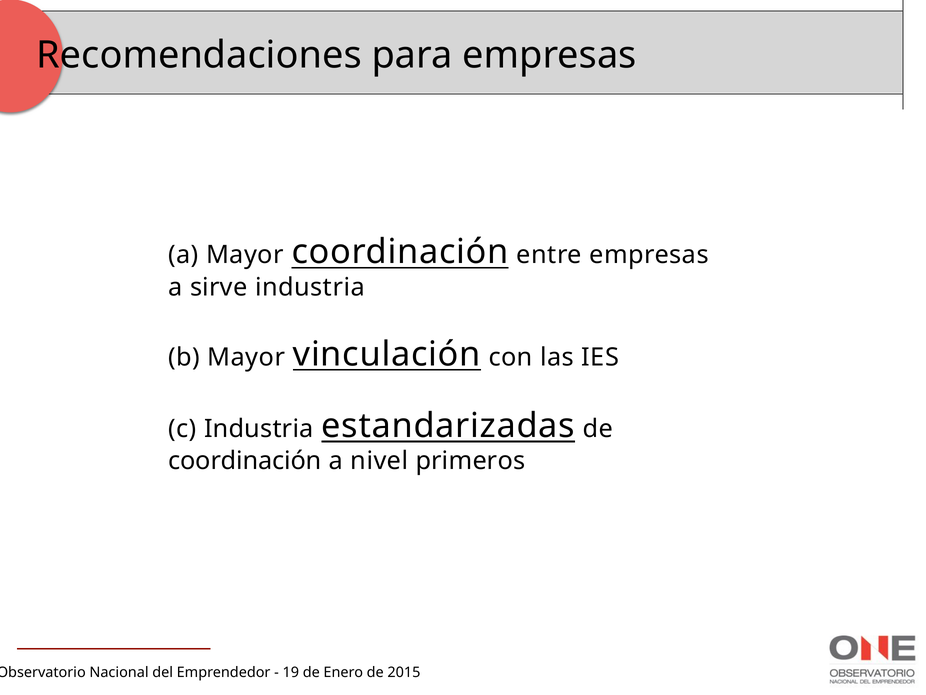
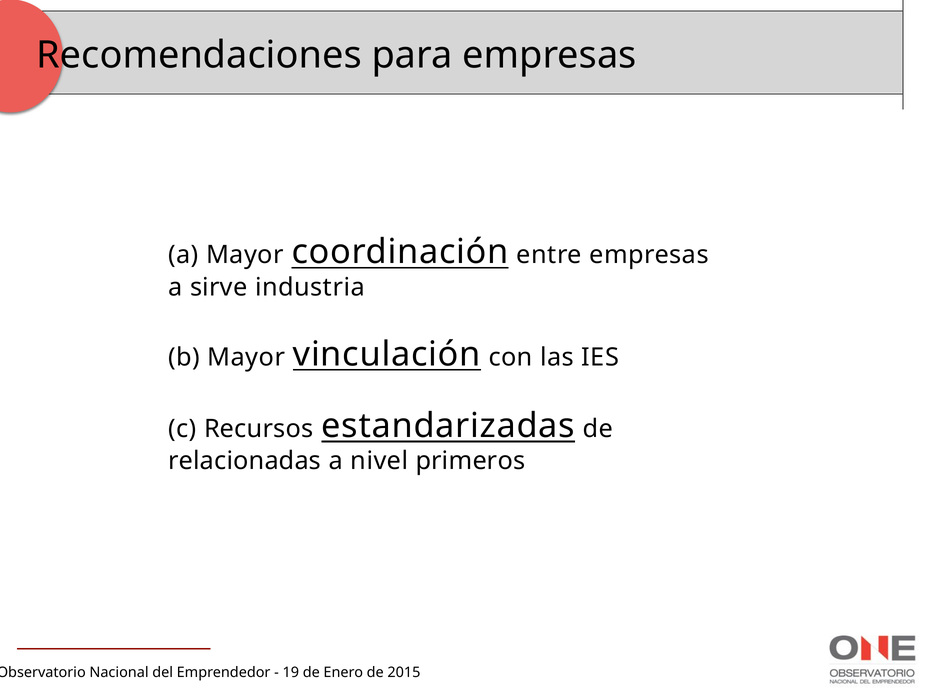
c Industria: Industria -> Recursos (259, 429)
coordinación: coordinación -> relacionadas (245, 461)
